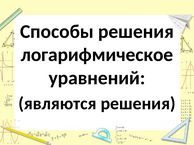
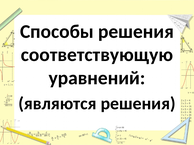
логарифмическое: логарифмическое -> соответствующую (97, 55)
